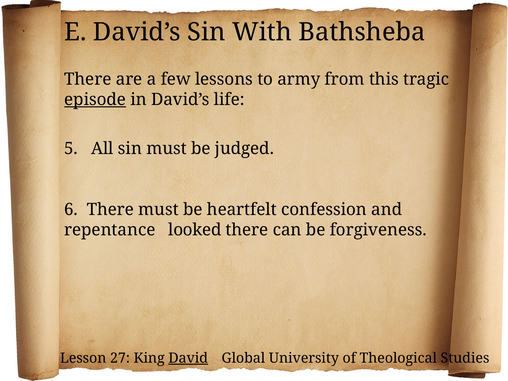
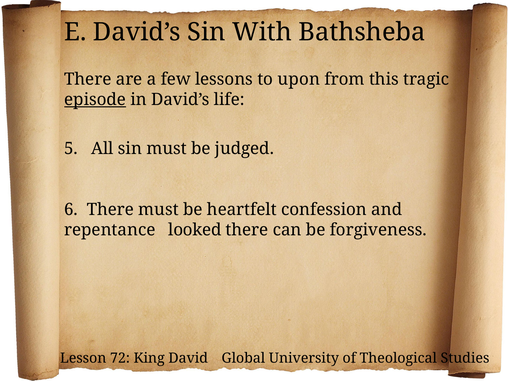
army: army -> upon (299, 79)
27: 27 -> 72 (120, 358)
David underline: present -> none (188, 358)
